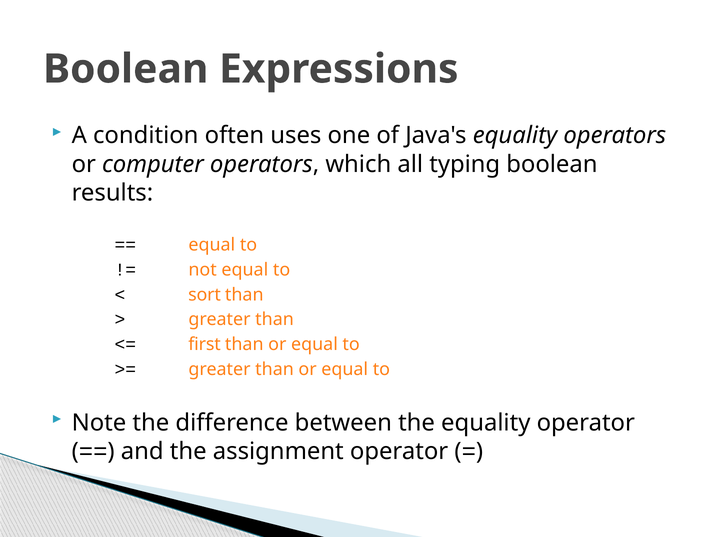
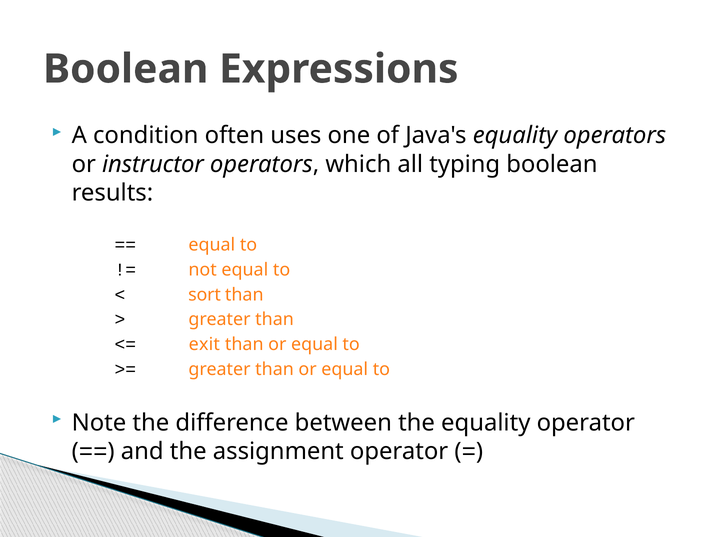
computer: computer -> instructor (153, 164)
first: first -> exit (204, 345)
